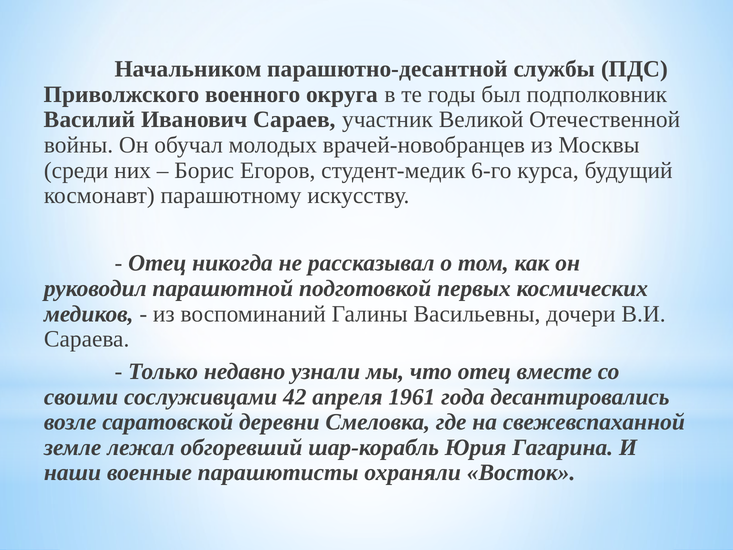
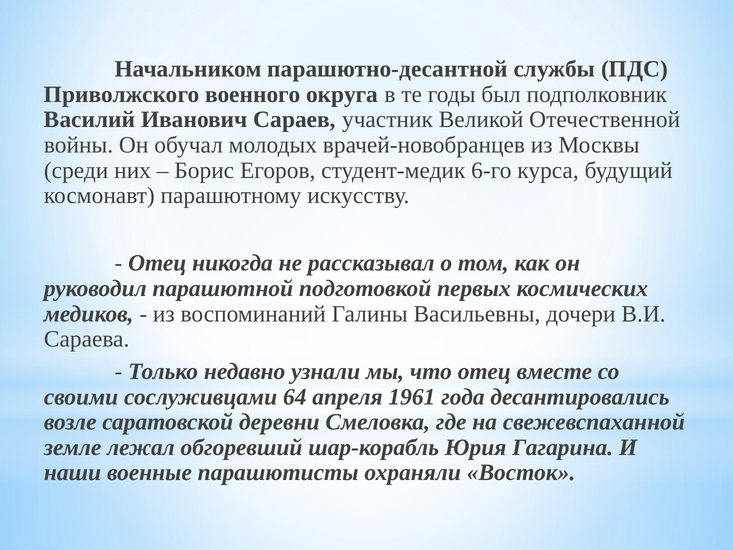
42: 42 -> 64 (295, 397)
